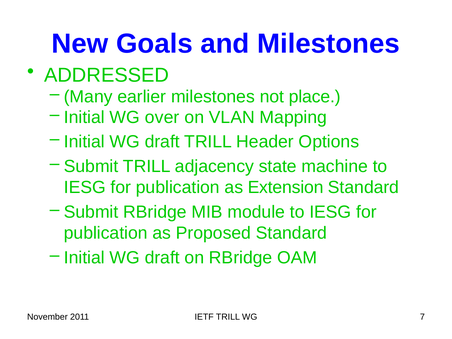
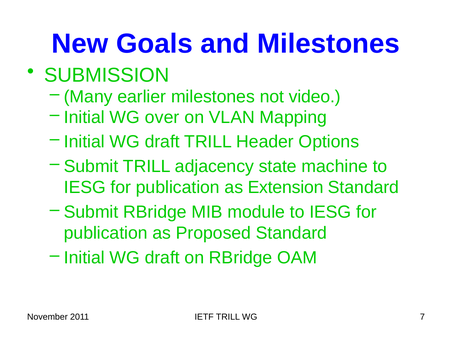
ADDRESSED: ADDRESSED -> SUBMISSION (107, 75)
place: place -> video (315, 97)
